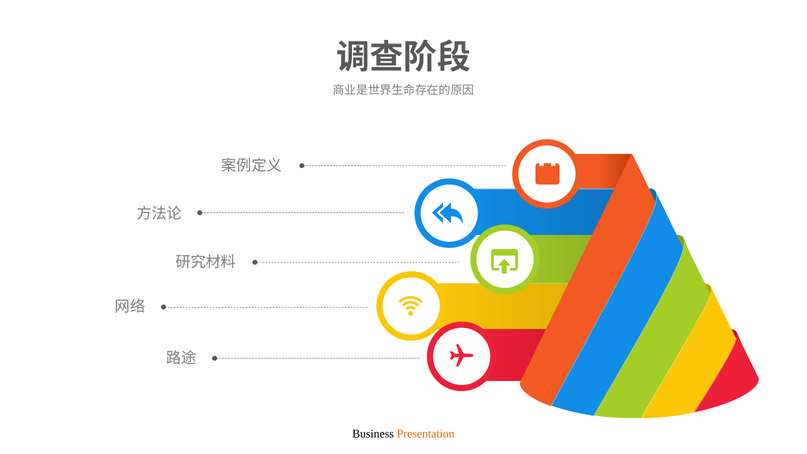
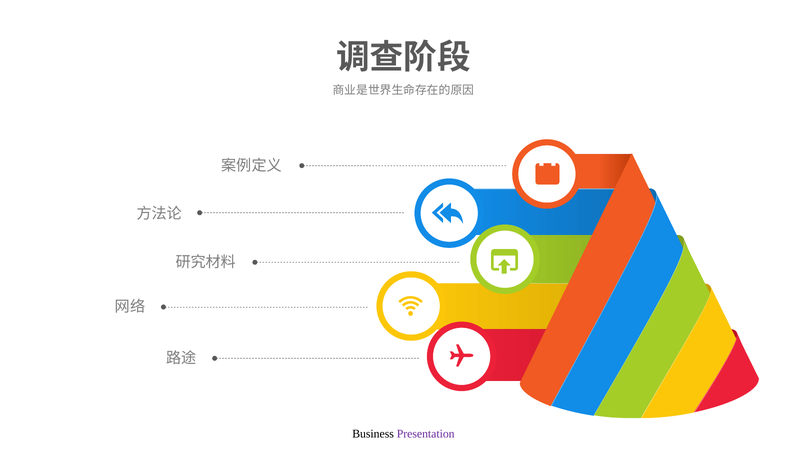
Presentation colour: orange -> purple (426, 434)
